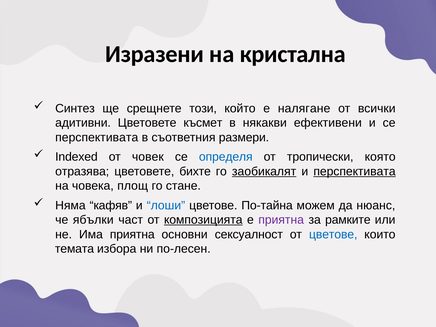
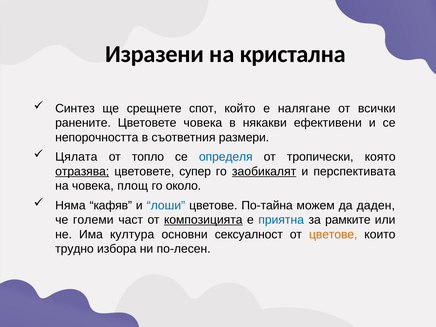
този: този -> спот (203, 108)
адитивни: адитивни -> ранените (83, 123)
Цветовете късмет: късмет -> човека (203, 123)
перспективата: перспективата -> непорочността (97, 138)
Indexed: Indexed -> Цялата (76, 157)
човек: човек -> топло (148, 157)
отразява underline: none -> present (82, 171)
бихте: бихте -> супер (195, 171)
перспективата underline: present -> none (355, 171)
стане: стане -> около (183, 186)
нюанс: нюанс -> даден (376, 205)
ябълки: ябълки -> големи (93, 220)
приятна colour: purple -> blue (281, 220)
Има приятна: приятна -> култура (132, 234)
цветове colour: blue -> orange (333, 234)
темата: темата -> трудно (74, 249)
